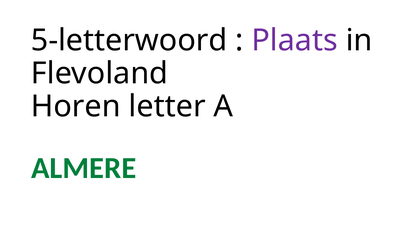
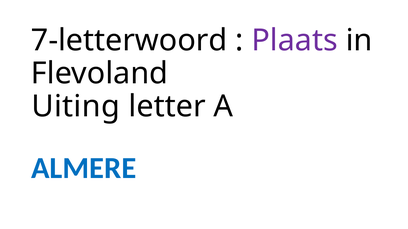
5-letterwoord: 5-letterwoord -> 7-letterwoord (129, 41)
Horen: Horen -> Uiting (76, 107)
ALMERE colour: green -> blue (84, 169)
